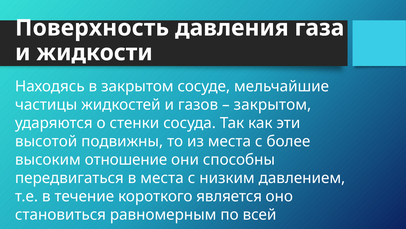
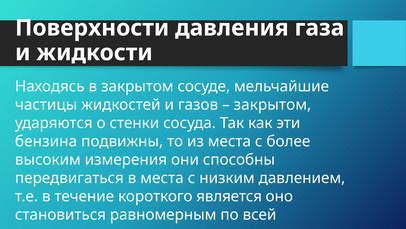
Поверхность: Поверхность -> Поверхности (92, 28)
высотой: высотой -> бензина (46, 141)
отношение: отношение -> измерения (126, 159)
